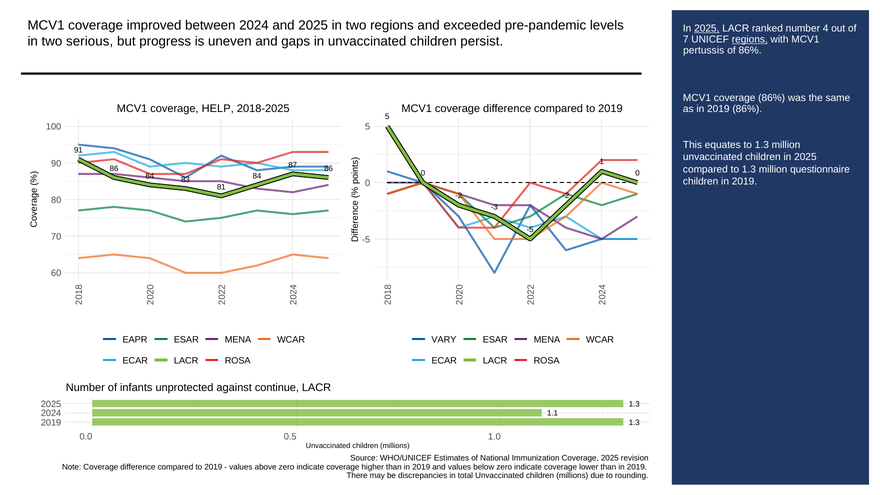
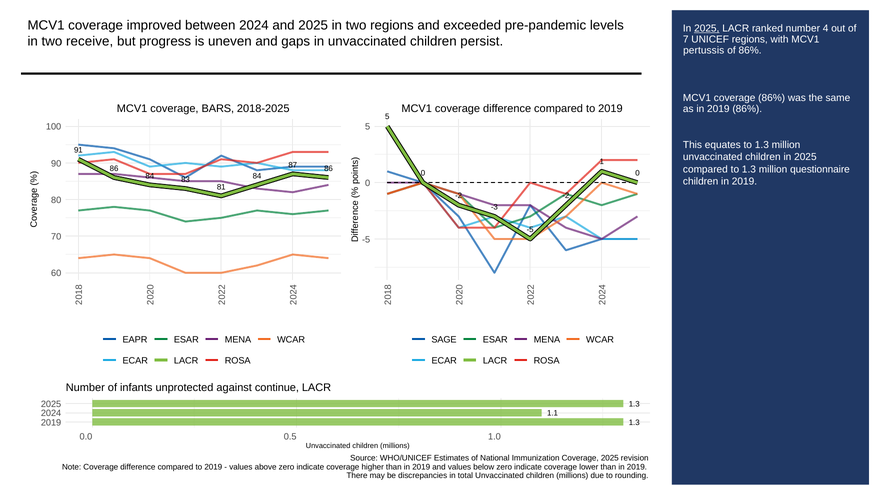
regions underline: present -> none (750, 39)
serious: serious -> receive (90, 41)
HELP: HELP -> BARS (218, 108)
VARY: VARY -> SAGE (444, 340)
